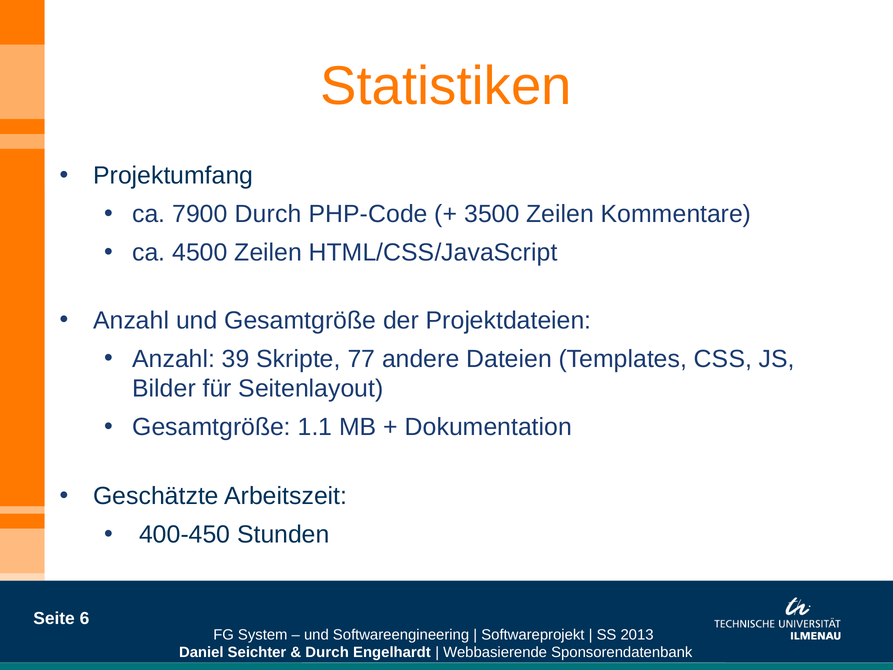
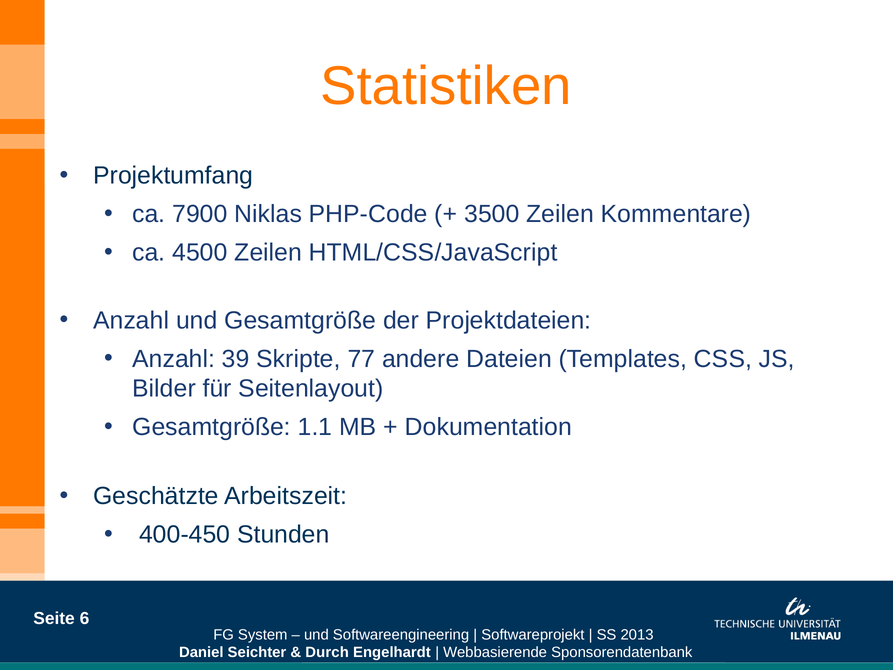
7900 Durch: Durch -> Niklas (268, 214)
